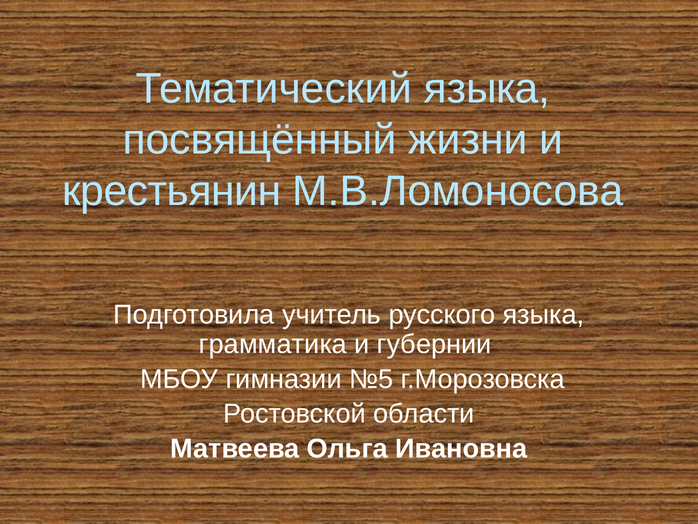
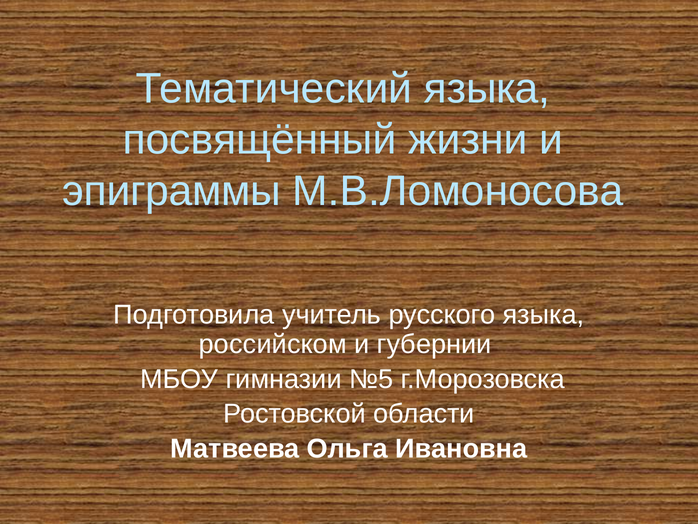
крестьянин: крестьянин -> эпиграммы (172, 191)
грамматика: грамматика -> российском (273, 344)
